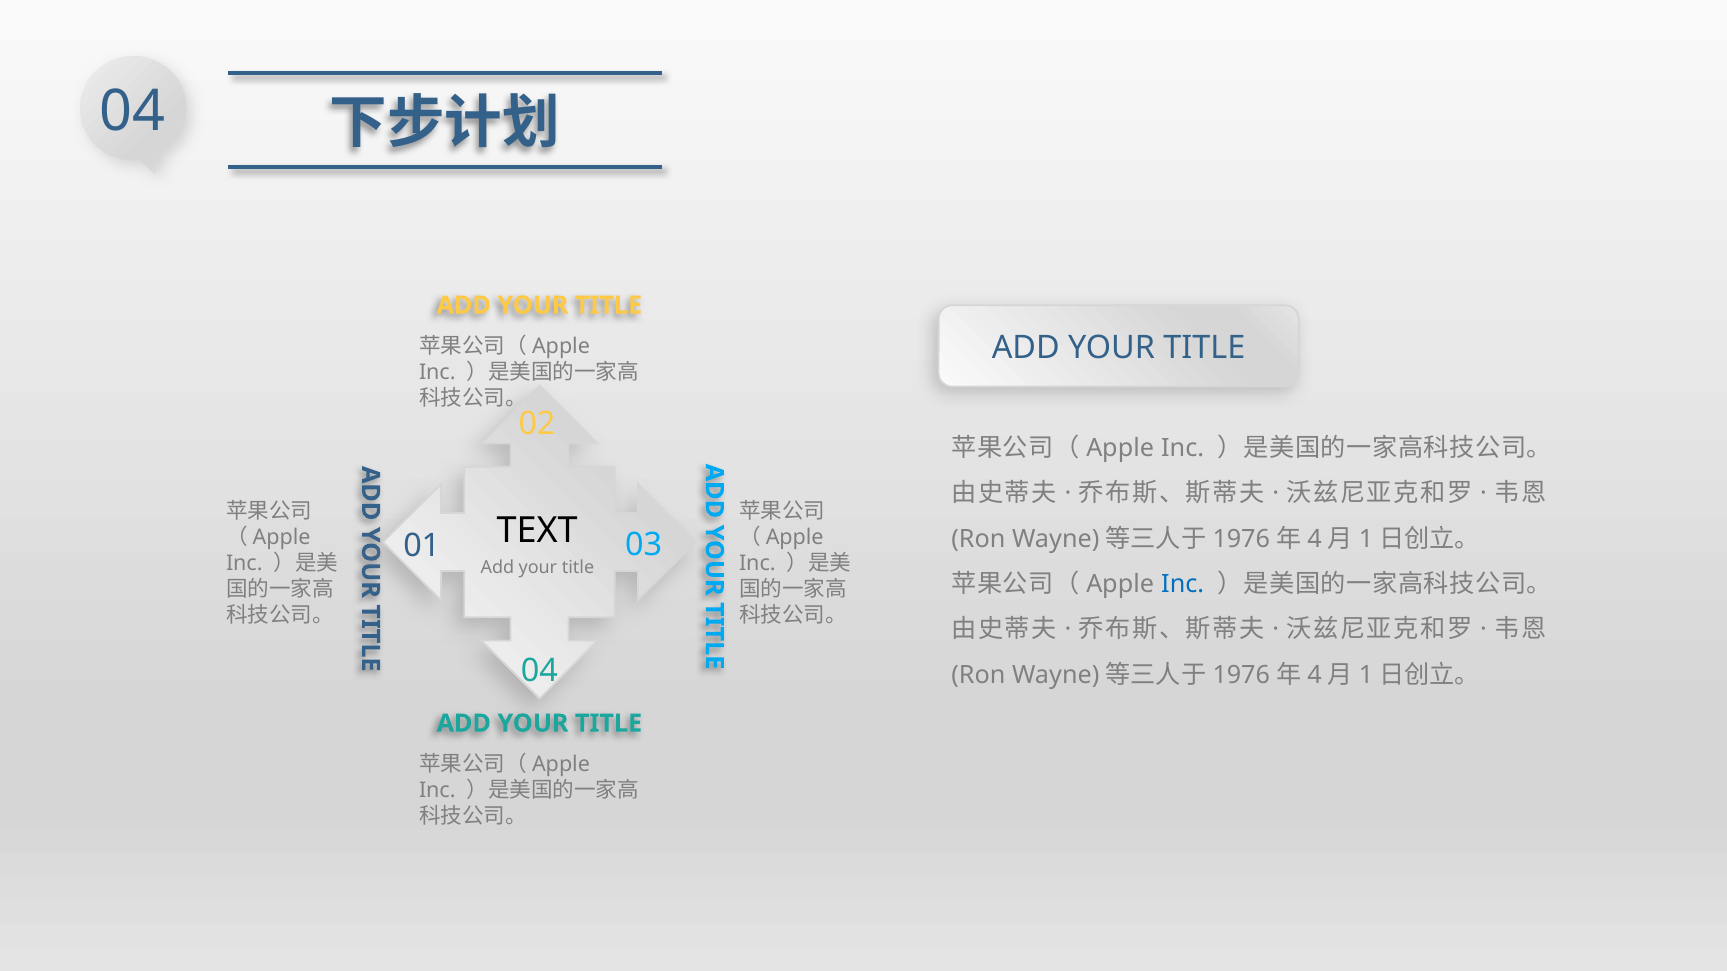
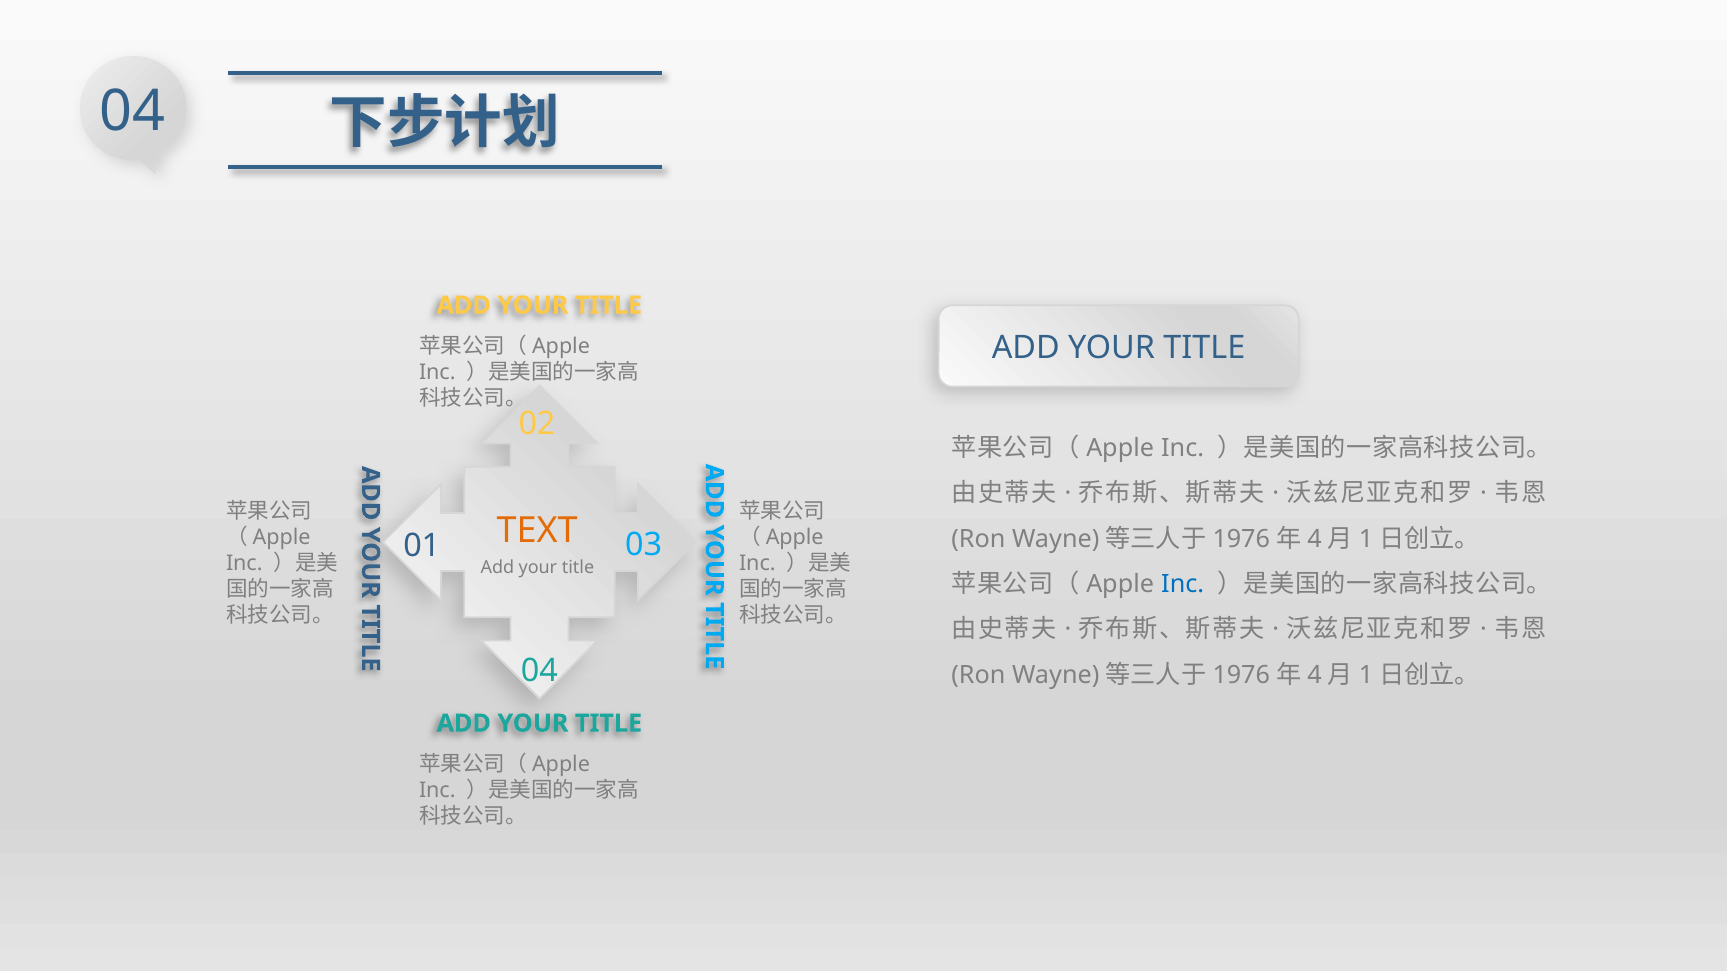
TEXT colour: black -> orange (537, 531)
